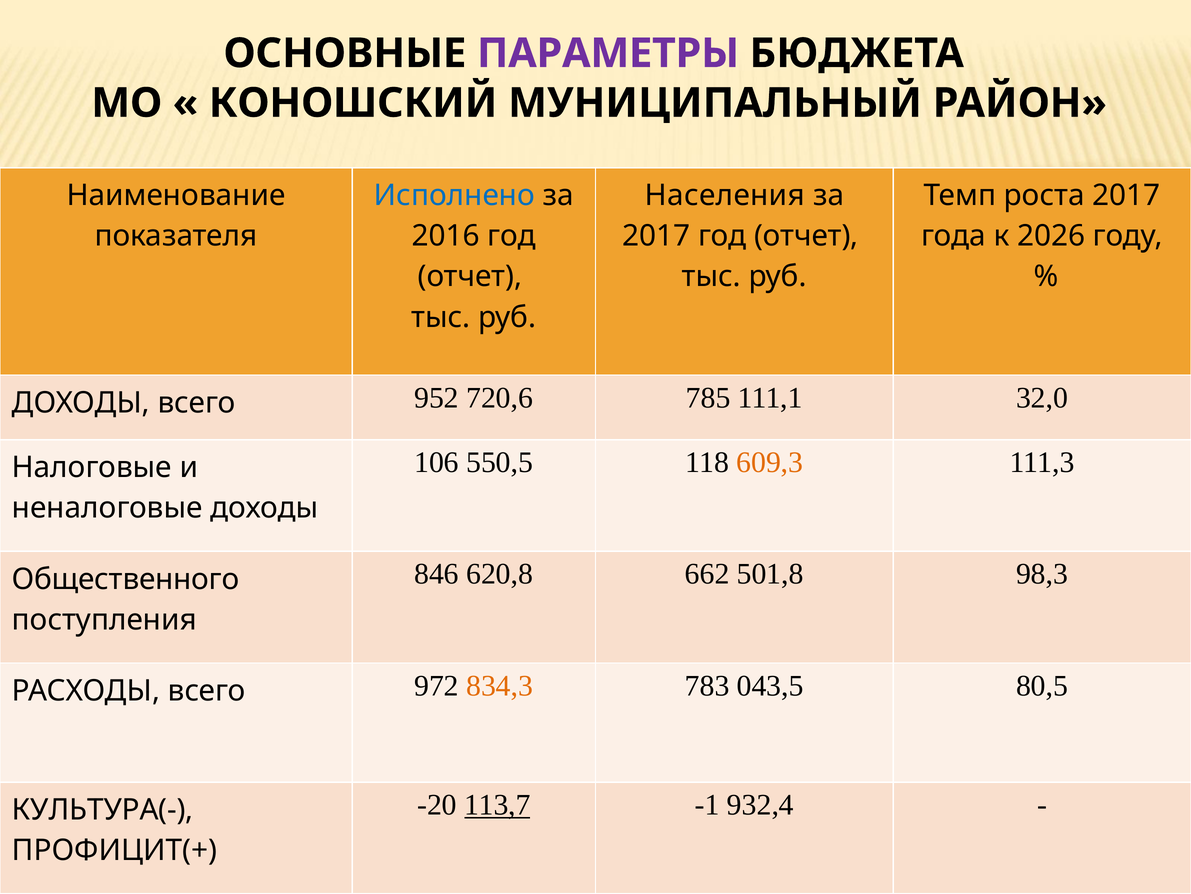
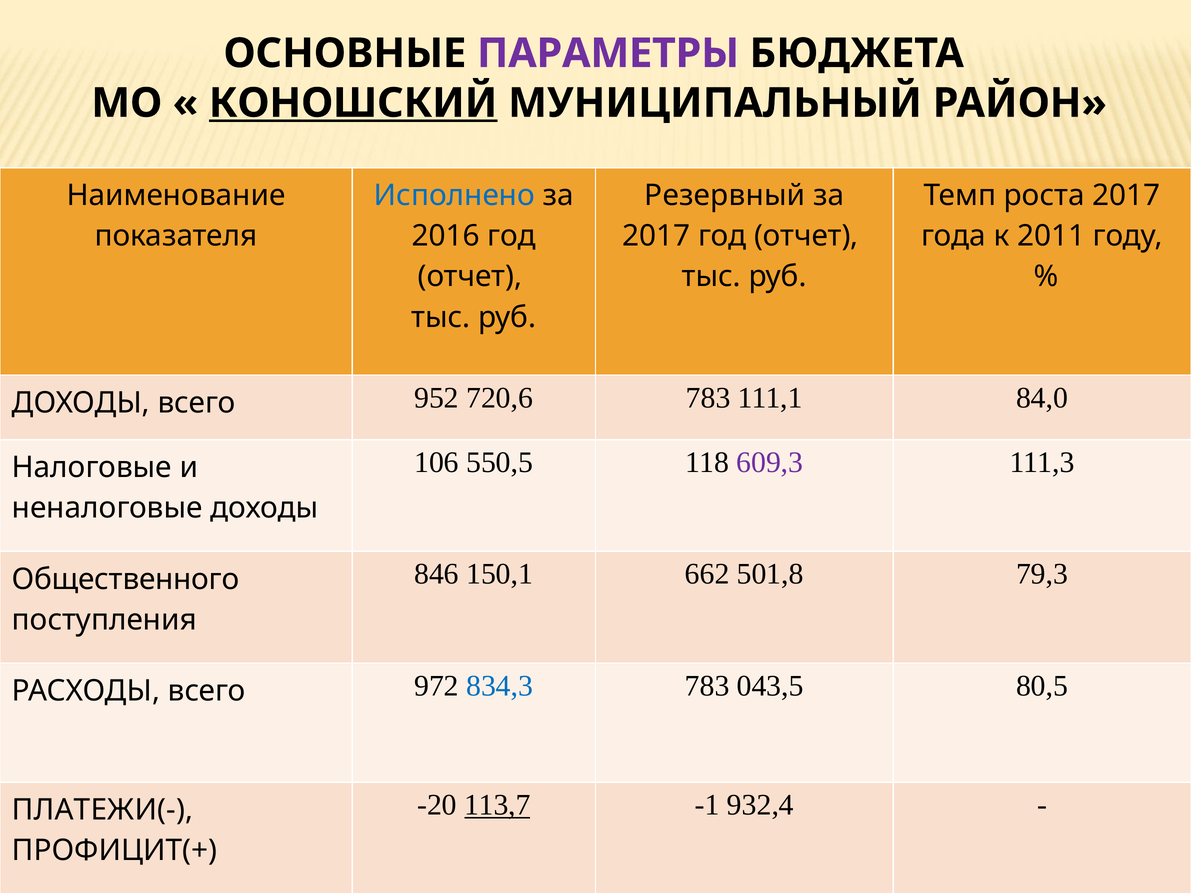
КОНОШСКИЙ underline: none -> present (353, 103)
Населения: Населения -> Резервный (725, 195)
2026: 2026 -> 2011 (1051, 236)
720,6 785: 785 -> 783 (708, 397)
32,0: 32,0 -> 84,0 (1042, 397)
609,3 colour: orange -> purple (770, 462)
620,8: 620,8 -> 150,1 (500, 574)
98,3: 98,3 -> 79,3 (1042, 574)
834,3 colour: orange -> blue (500, 685)
КУЛЬТУРА(-: КУЛЬТУРА(- -> ПЛАТЕЖИ(- (103, 809)
